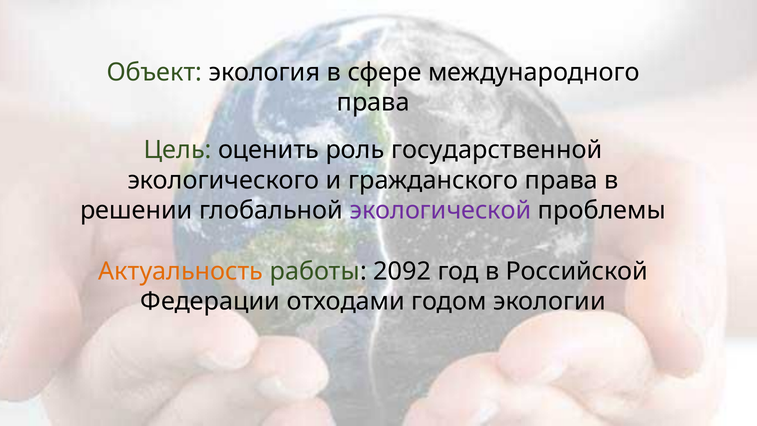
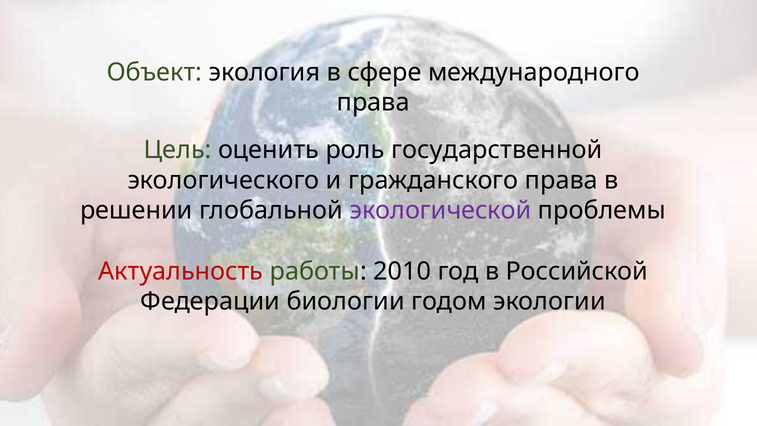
Актуальность colour: orange -> red (181, 271)
2092: 2092 -> 2010 (402, 271)
отходами: отходами -> биологии (346, 301)
